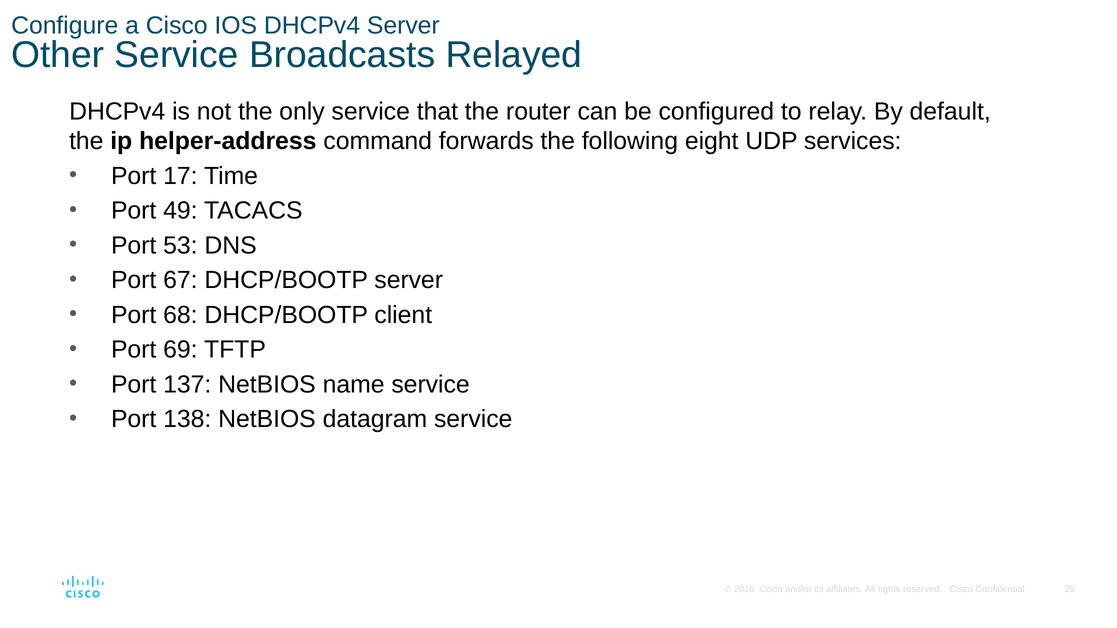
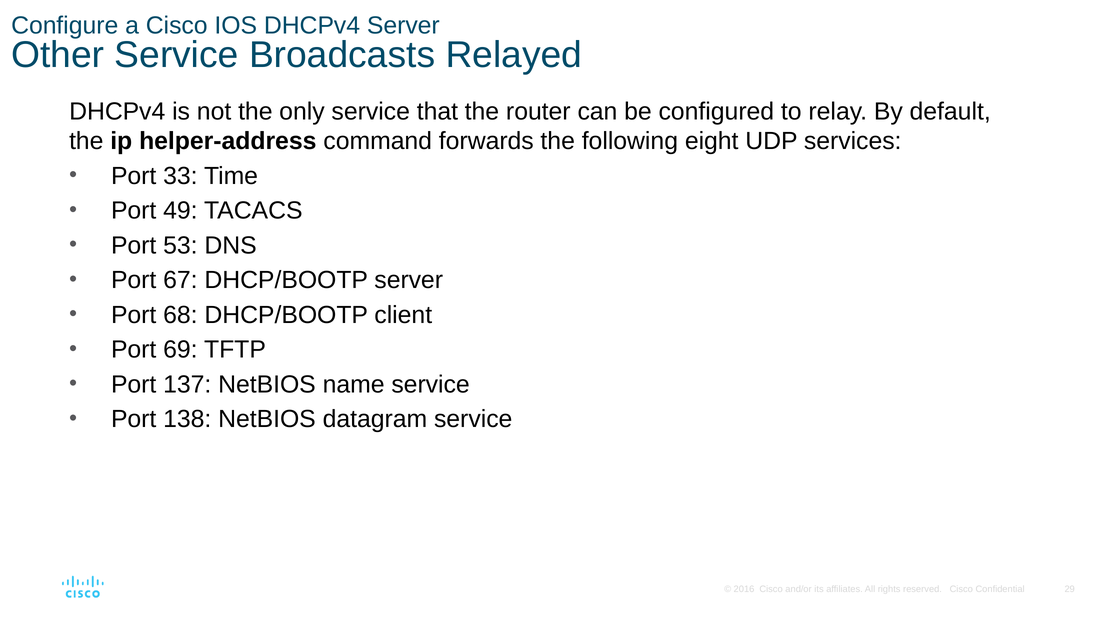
17: 17 -> 33 (180, 176)
